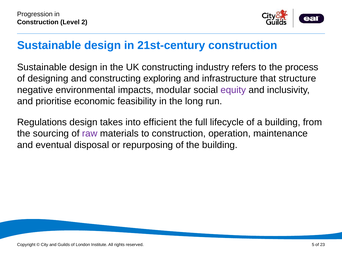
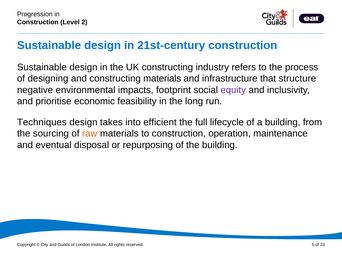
constructing exploring: exploring -> materials (162, 79)
modular: modular -> footprint (174, 90)
Regulations: Regulations -> Techniques (42, 122)
raw colour: purple -> orange (90, 134)
